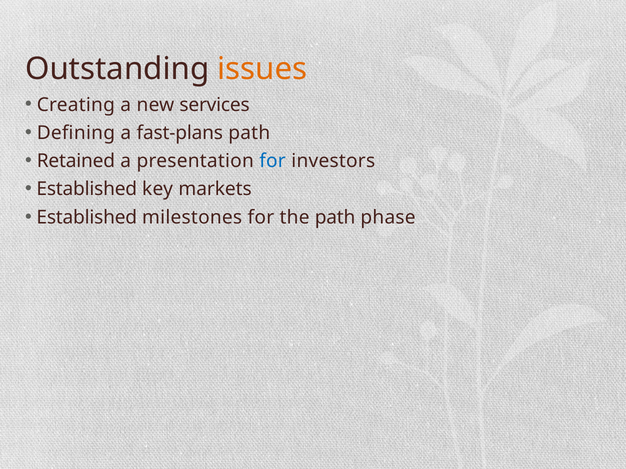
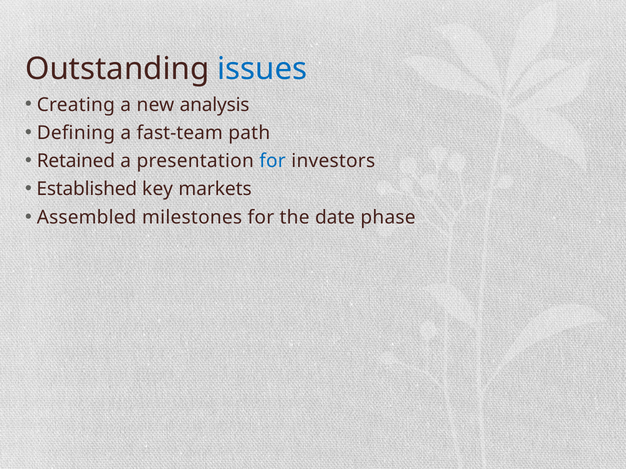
issues colour: orange -> blue (262, 69)
services: services -> analysis (215, 105)
fast-plans: fast-plans -> fast-team (180, 133)
Established: Established -> Assembled (87, 218)
the path: path -> date (335, 218)
